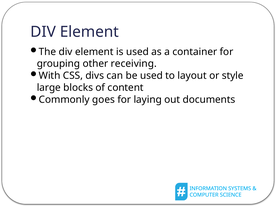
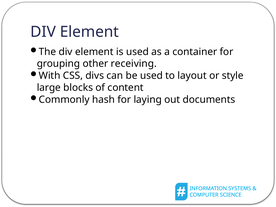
goes: goes -> hash (104, 100)
